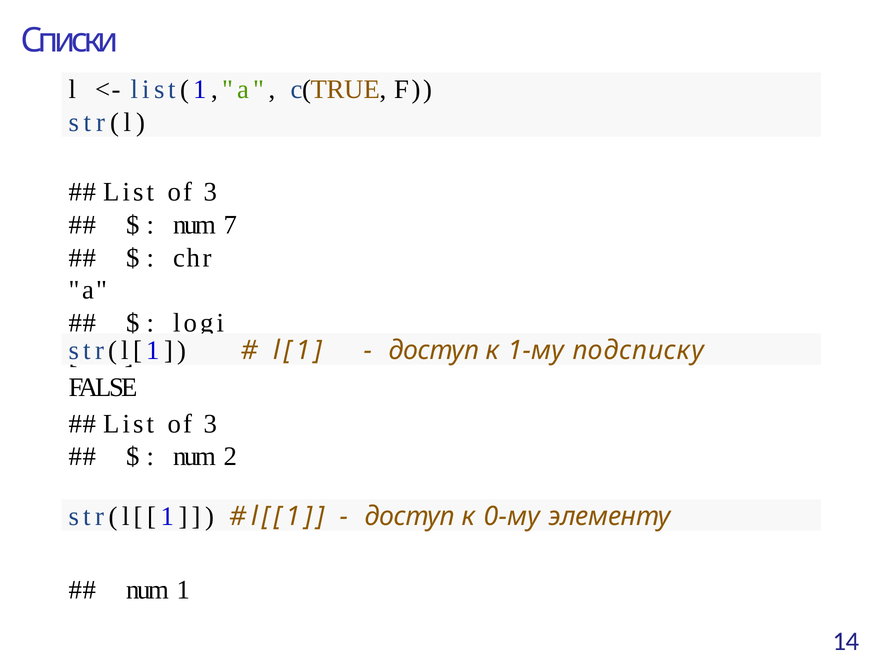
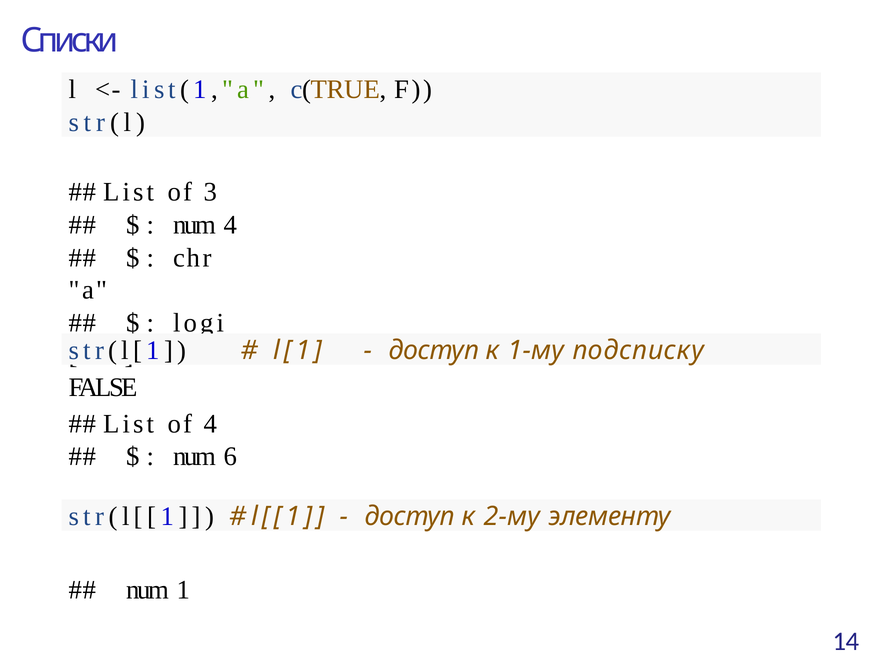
num 7: 7 -> 4 (231, 225)
3: 3 -> 4 (210, 424)
2: 2 -> 6 (231, 457)
0-му: 0-му -> 2-му (512, 516)
